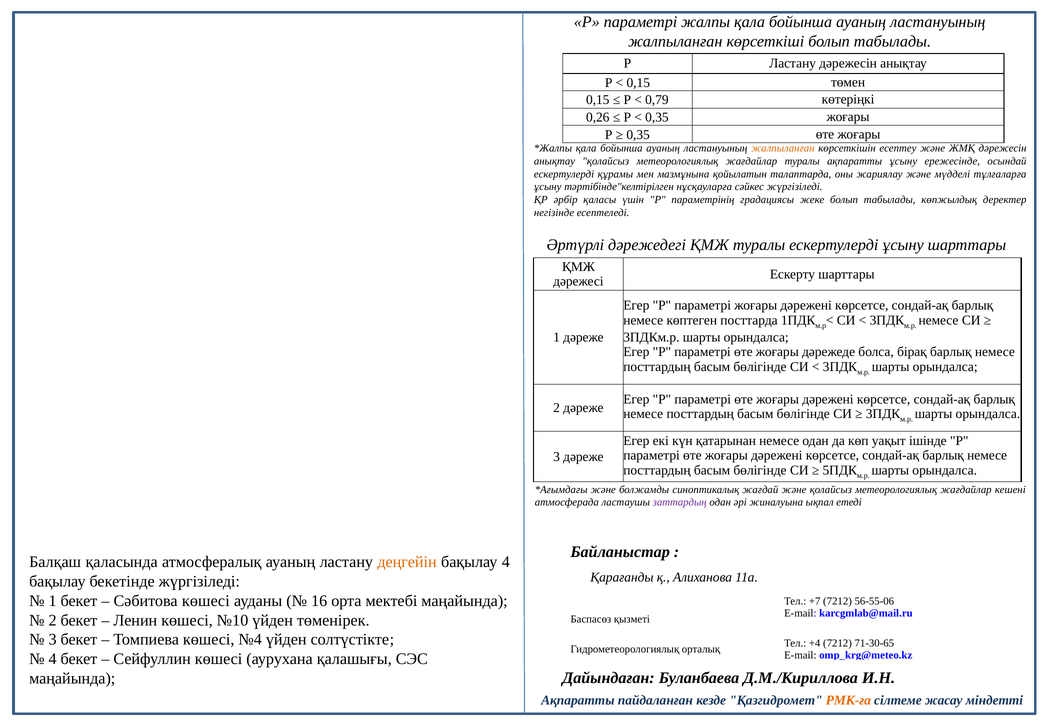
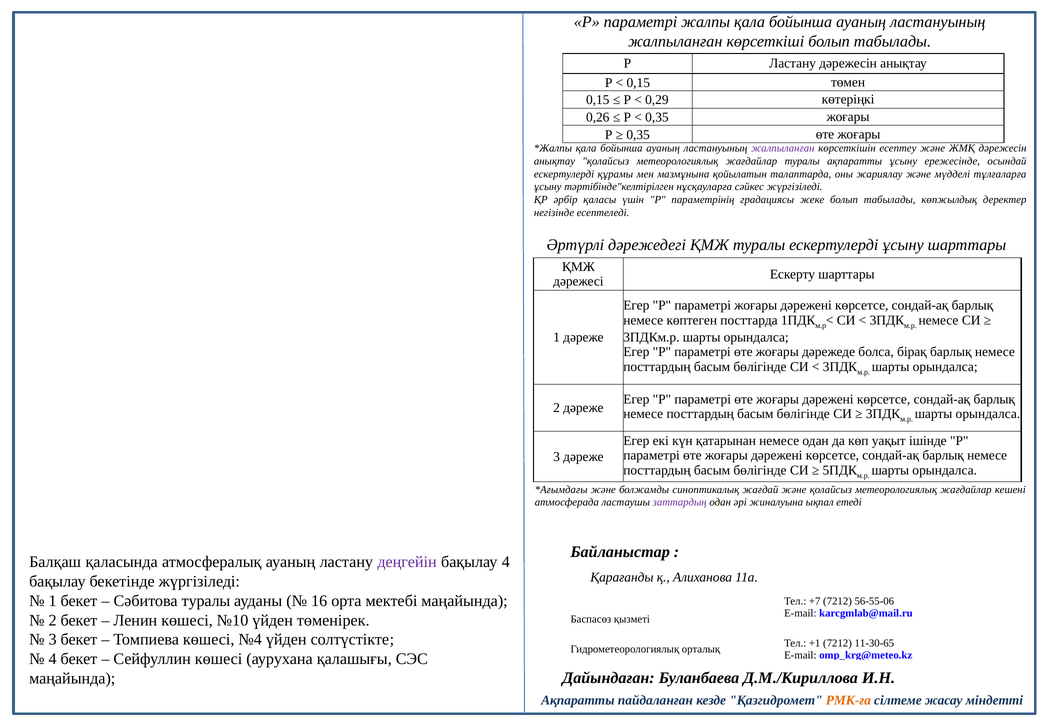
0,79: 0,79 -> 0,29 (657, 100)
жалпыланған colour: orange -> purple (783, 148)
деңгейін colour: orange -> purple (407, 562)
Сәбитова көшесі: көшесі -> туралы (206, 601)
+4: +4 -> +1 (815, 643)
71-30-65: 71-30-65 -> 11-30-65 (874, 643)
